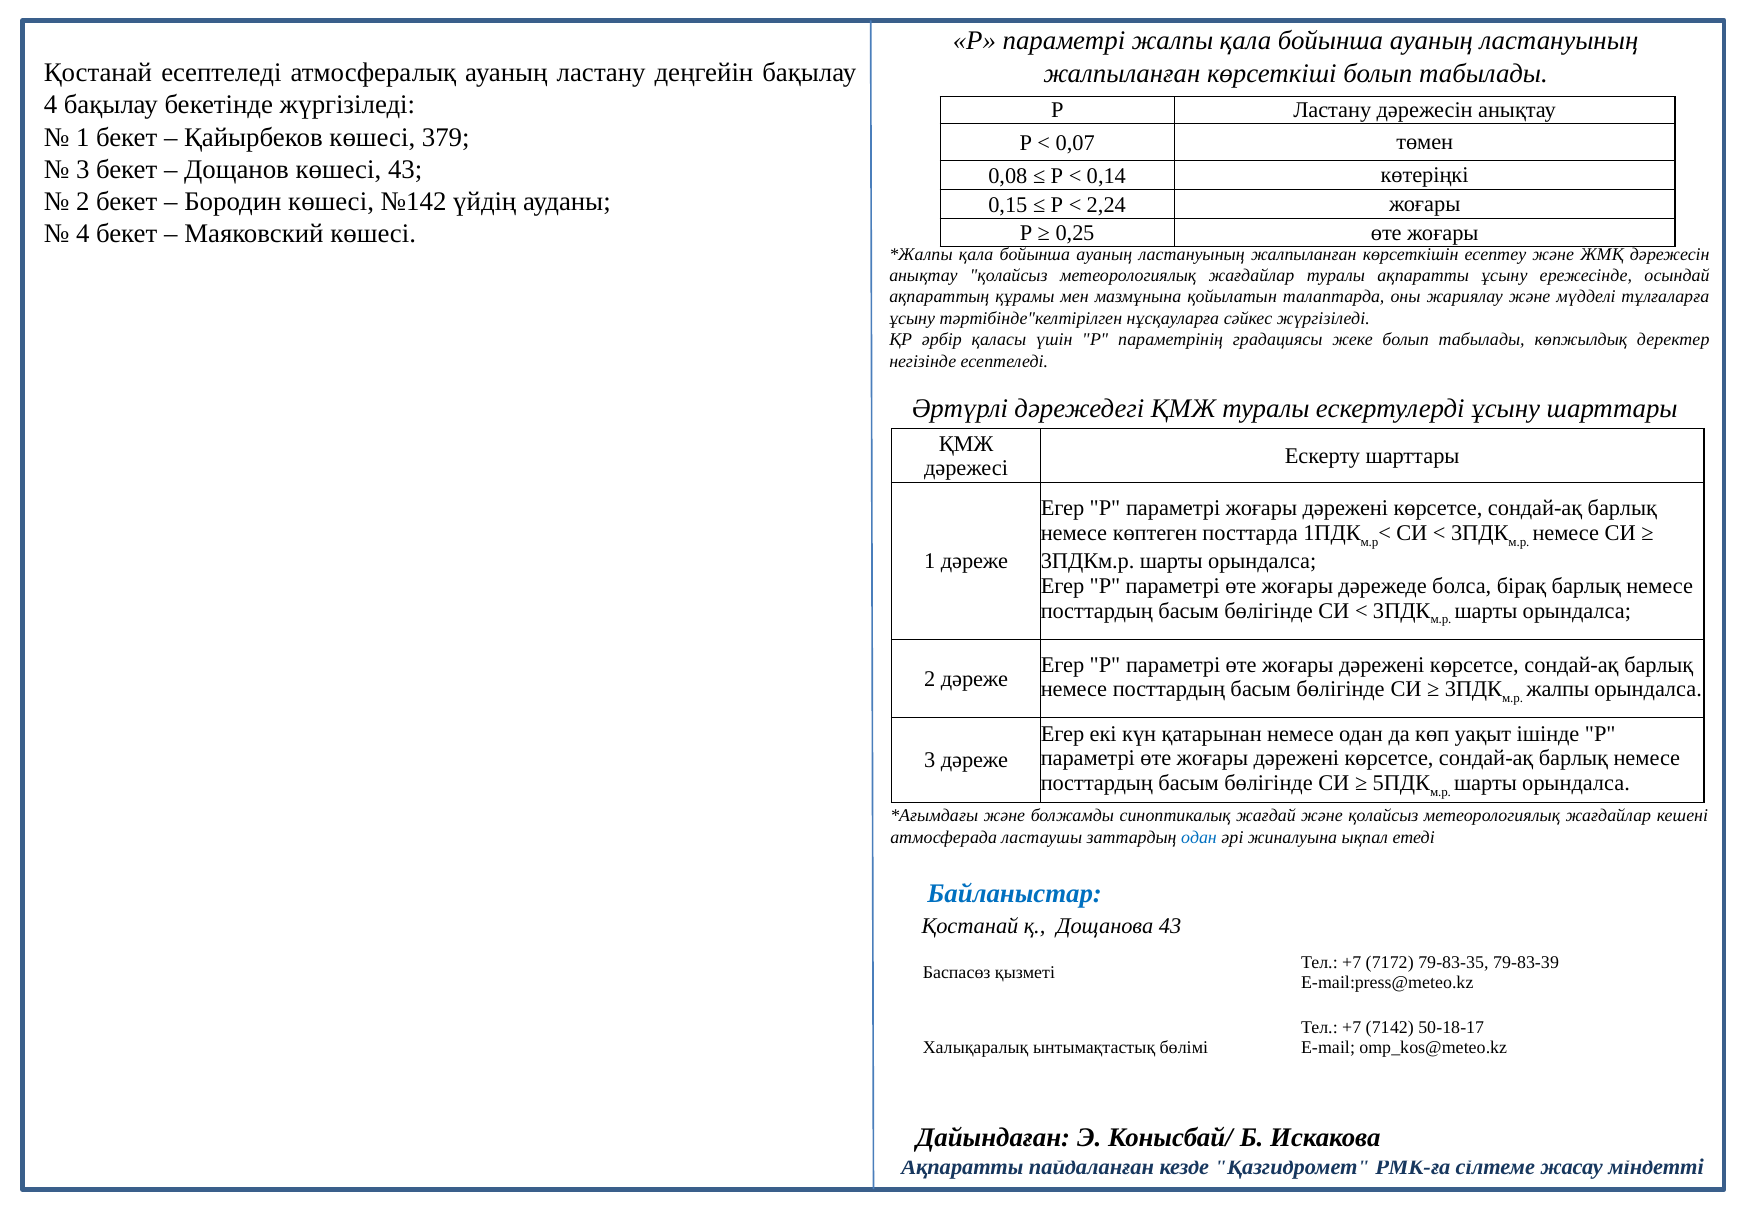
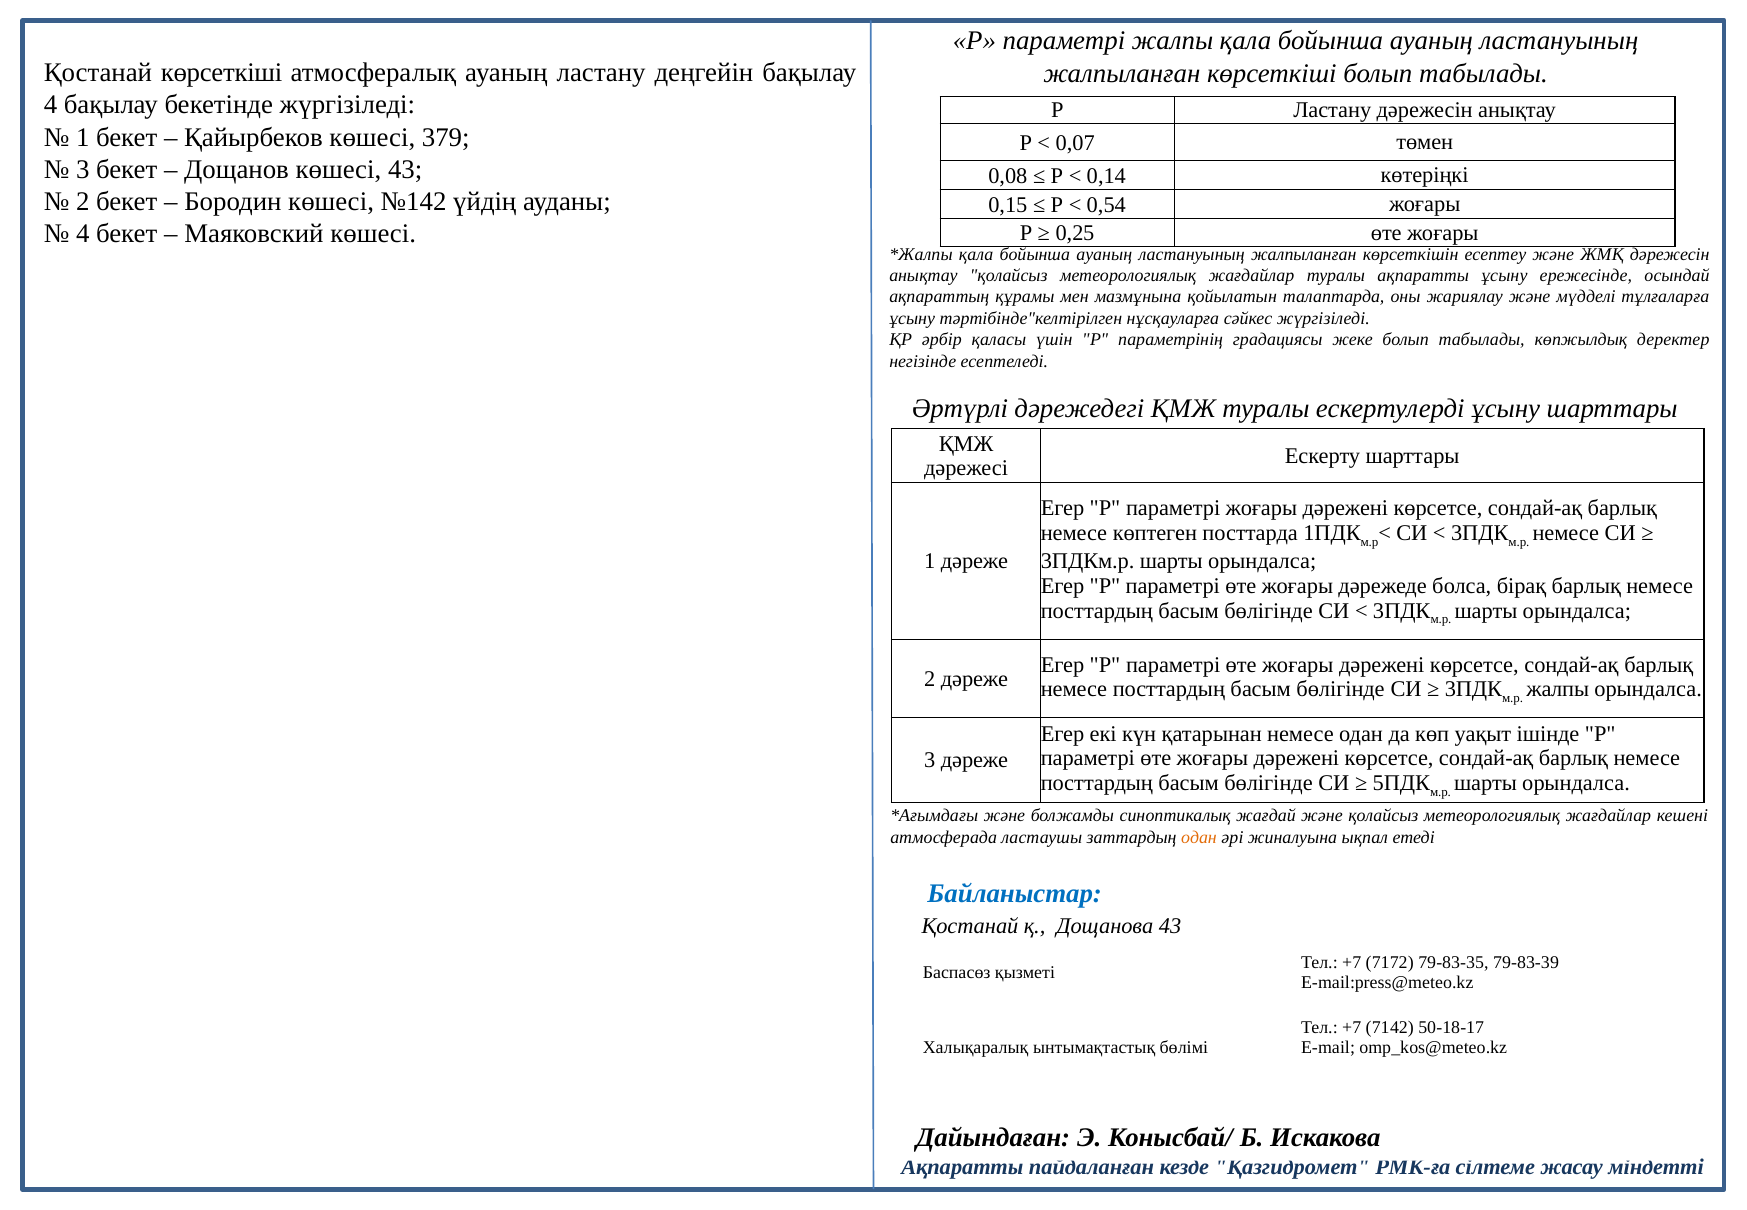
Қостанай есептеледі: есептеледі -> көрсеткіші (222, 73)
2,24: 2,24 -> 0,54 (1106, 205)
одан colour: blue -> orange (1199, 837)
